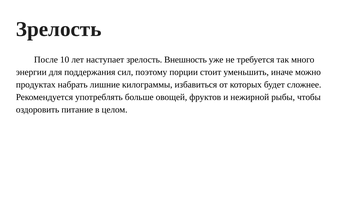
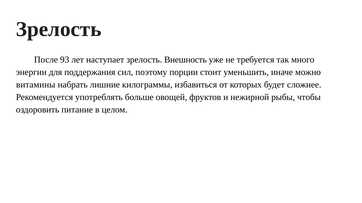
10: 10 -> 93 (65, 60)
продуктах: продуктах -> витамины (36, 85)
